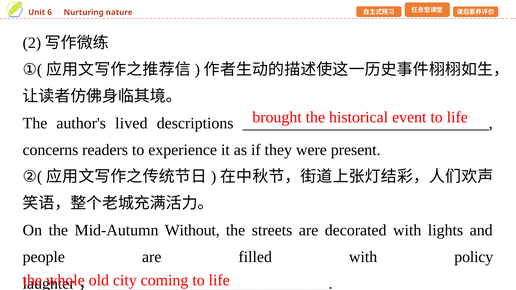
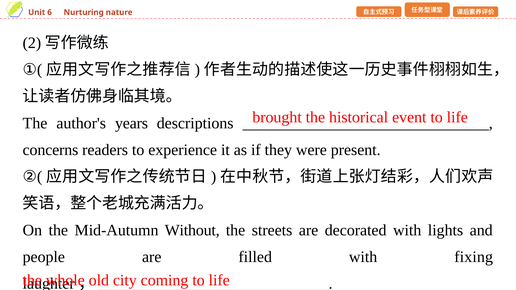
lived: lived -> years (131, 123)
policy: policy -> fixing (474, 257)
